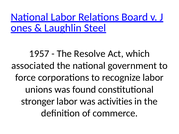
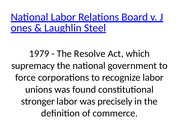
1957: 1957 -> 1979 (39, 54)
associated: associated -> supremacy (33, 66)
activities: activities -> precisely (115, 102)
